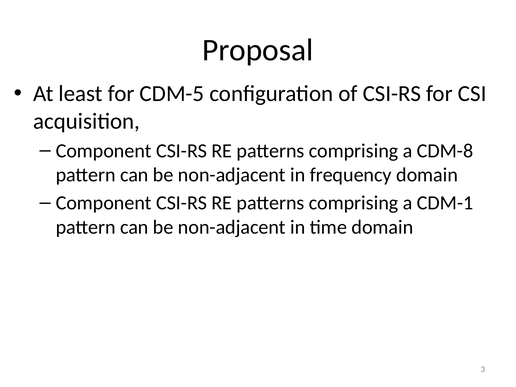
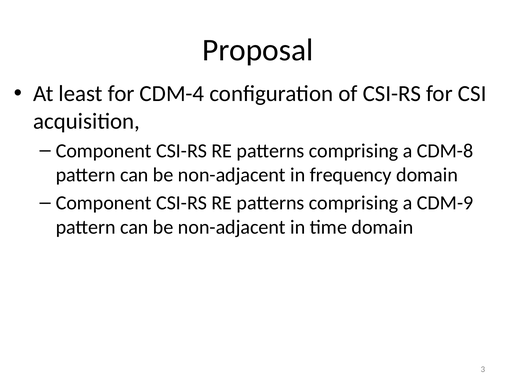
CDM-5: CDM-5 -> CDM-4 (172, 94)
CDM-1: CDM-1 -> CDM-9 (445, 203)
